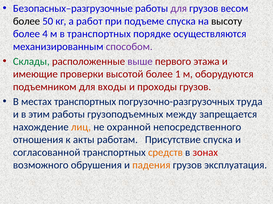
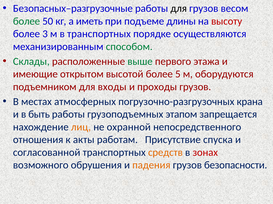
для colour: purple -> black (179, 8)
более colour: black -> green (26, 21)
работ: работ -> иметь (89, 21)
подъеме спуска: спуска -> длины (181, 21)
высоту colour: black -> red (227, 21)
4: 4 -> 3 (45, 34)
способом colour: purple -> green (129, 47)
выше colour: purple -> green (140, 62)
проверки: проверки -> открытом (82, 74)
1: 1 -> 5 (178, 74)
местах транспортных: транспортных -> атмосферных (85, 102)
труда: труда -> крана (250, 102)
этим: этим -> быть (39, 115)
между: между -> этапом (181, 115)
эксплуатация: эксплуатация -> безопасности (236, 166)
